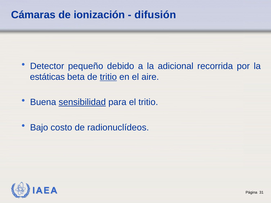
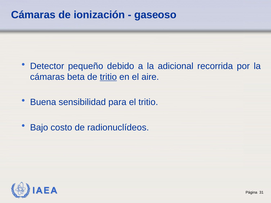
difusión: difusión -> gaseoso (155, 15)
estáticas: estáticas -> cámaras (47, 77)
sensibilidad underline: present -> none (82, 102)
